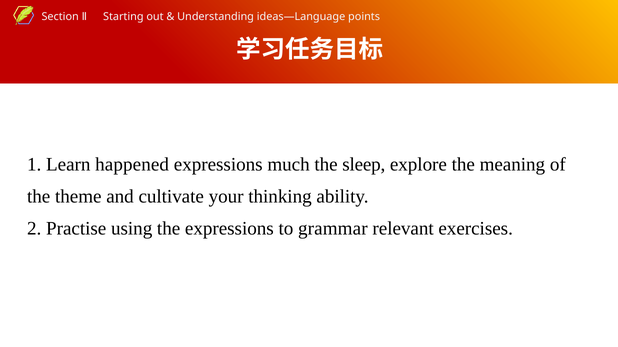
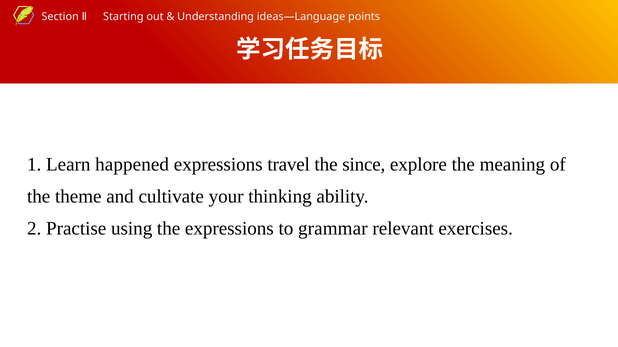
much: much -> travel (289, 165)
sleep: sleep -> since (364, 165)
